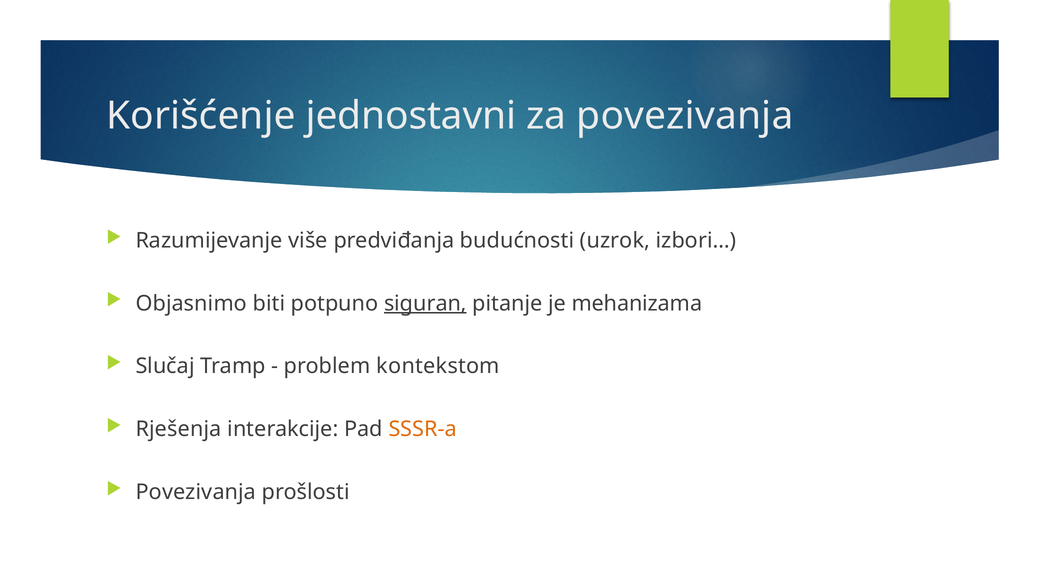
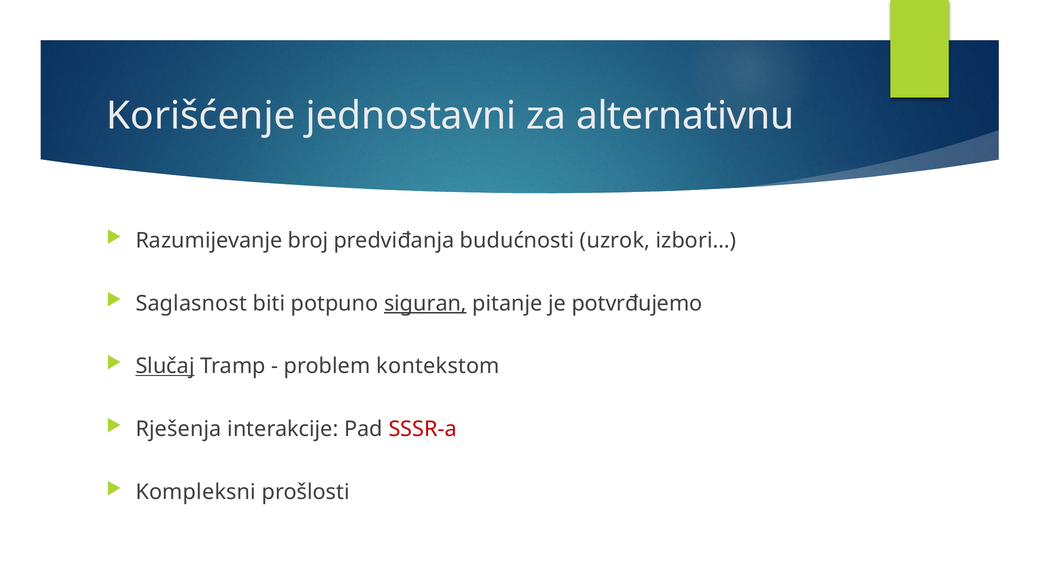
za povezivanja: povezivanja -> alternativnu (685, 116)
više: više -> broj (308, 241)
Objasnimo: Objasnimo -> Saglasnost (191, 303)
mehanizama: mehanizama -> potvrđujemo (637, 303)
Slučaj underline: none -> present (165, 366)
SSSR-a colour: orange -> red (423, 429)
Povezivanja: Povezivanja -> Kompleksni (196, 492)
